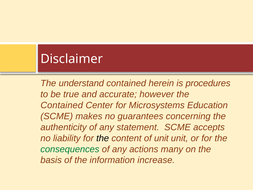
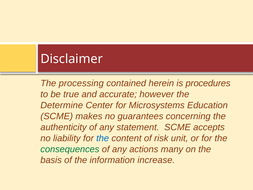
understand: understand -> processing (81, 83)
Contained: Contained -> Determine (62, 105)
the colour: black -> blue (103, 138)
of unit: unit -> risk (161, 138)
